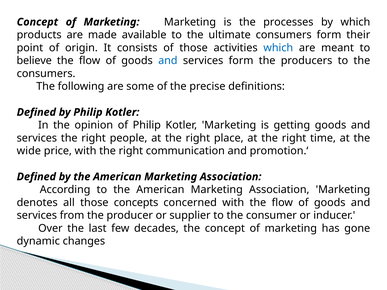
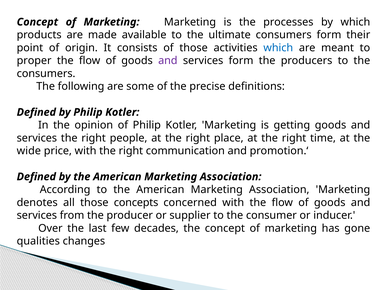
believe: believe -> proper (34, 61)
and colour: blue -> purple (168, 61)
dynamic: dynamic -> qualities (38, 241)
